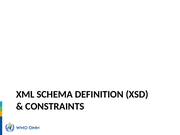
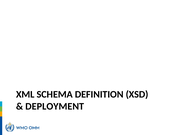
CONSTRAINTS: CONSTRAINTS -> DEPLOYMENT (55, 106)
